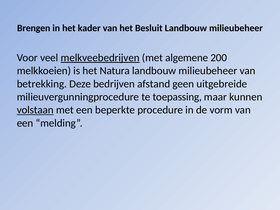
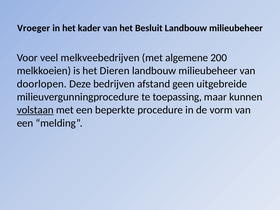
Brengen: Brengen -> Vroeger (34, 28)
melkveebedrijven underline: present -> none (100, 58)
Natura: Natura -> Dieren (115, 71)
betrekking: betrekking -> doorlopen (42, 84)
